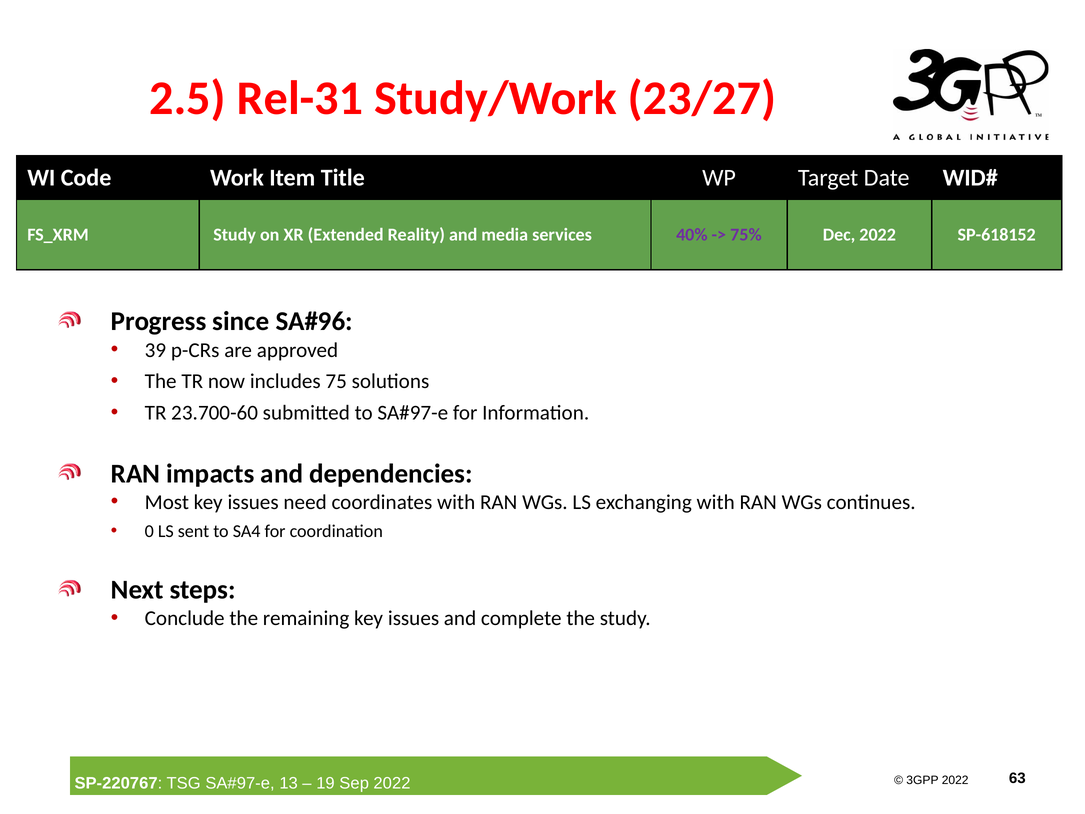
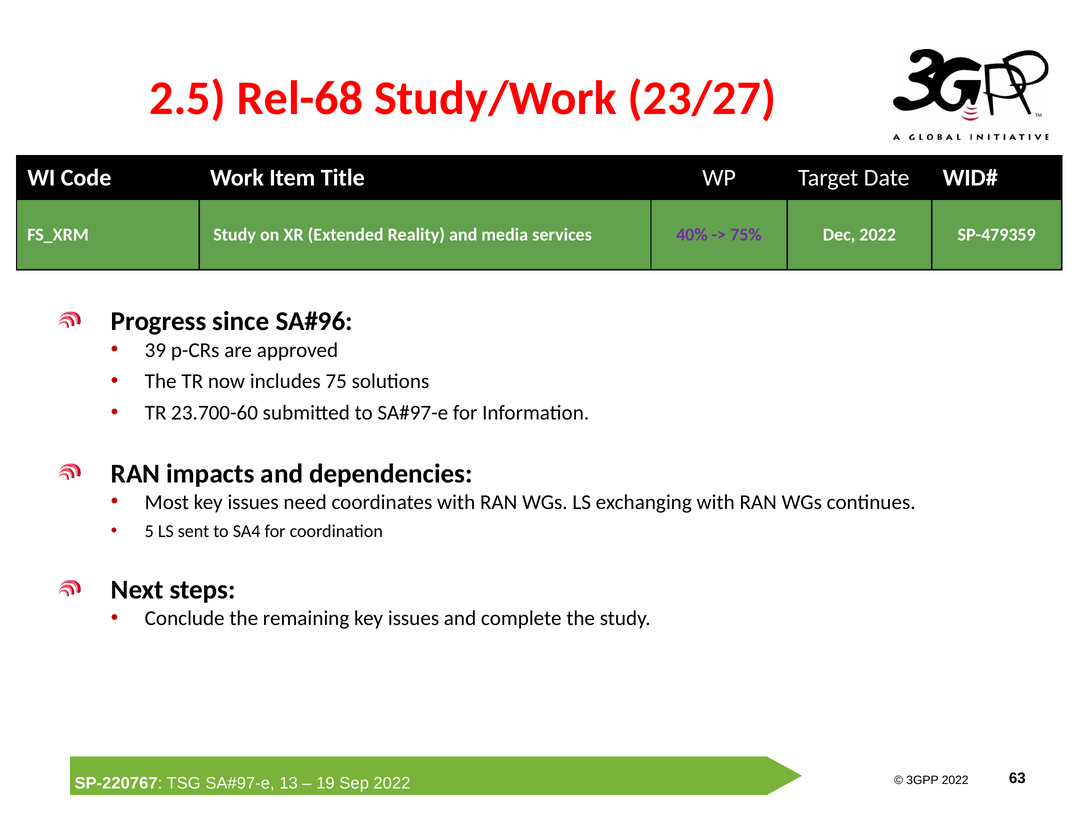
Rel-31: Rel-31 -> Rel-68 (300, 98)
SP-618152: SP-618152 -> SP-479359 (997, 235)
0: 0 -> 5 (149, 531)
